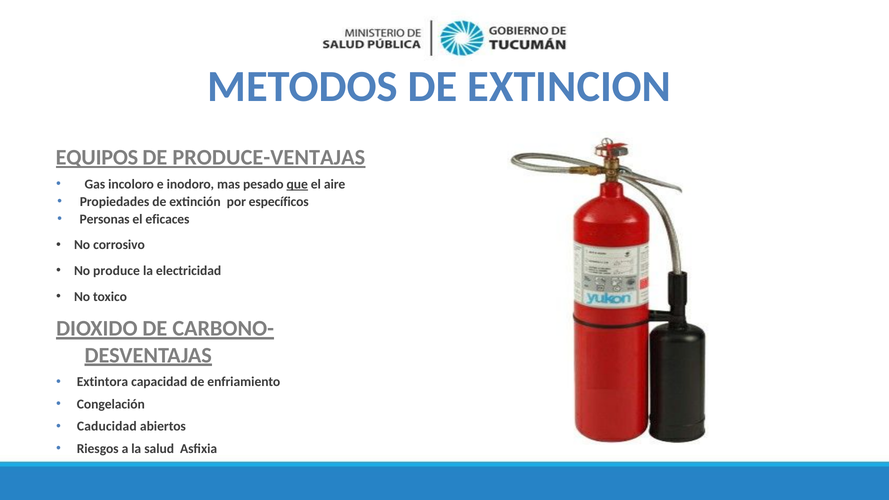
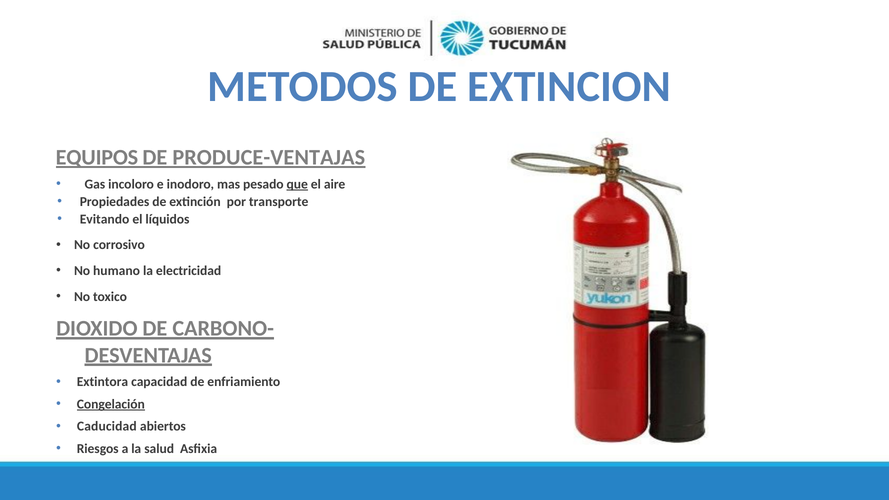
específicos: específicos -> transporte (279, 202)
Personas: Personas -> Evitando (105, 219)
eficaces: eficaces -> líquidos (167, 219)
produce: produce -> humano (117, 271)
Congelación underline: none -> present (111, 404)
